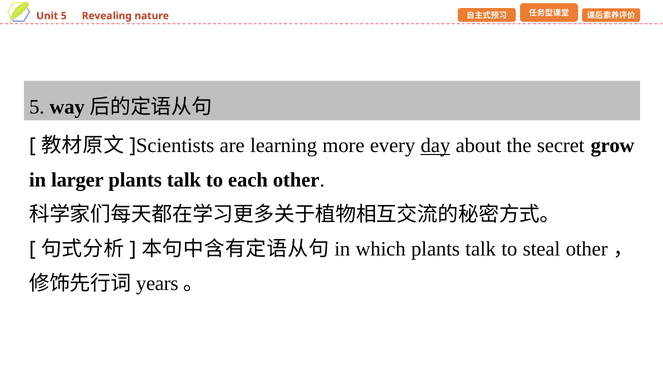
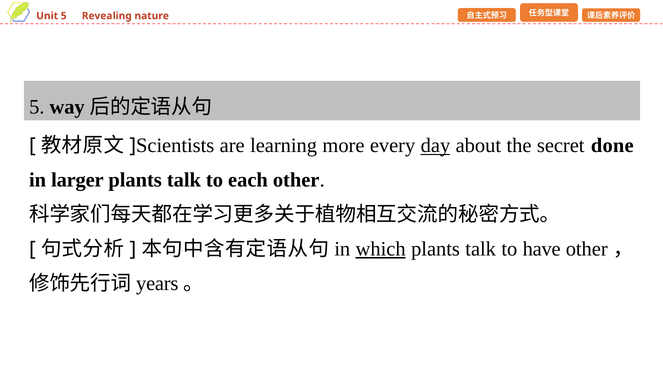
grow: grow -> done (612, 146)
which underline: none -> present (381, 249)
steal: steal -> have (542, 249)
